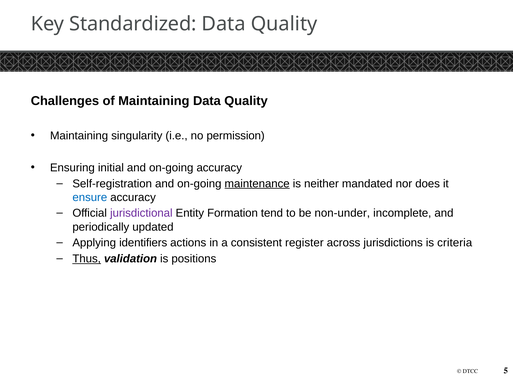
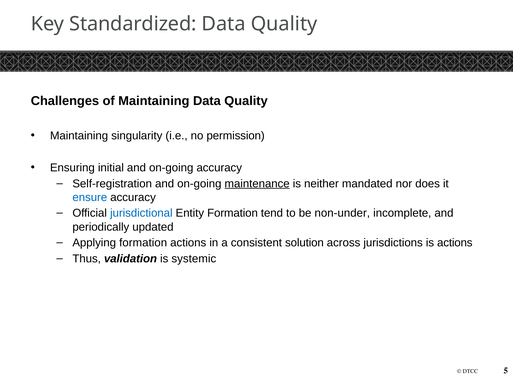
jurisdictional colour: purple -> blue (141, 213)
Applying identifiers: identifiers -> formation (143, 243)
register: register -> solution (304, 243)
is criteria: criteria -> actions (455, 243)
Thus underline: present -> none (87, 259)
positions: positions -> systemic (194, 259)
